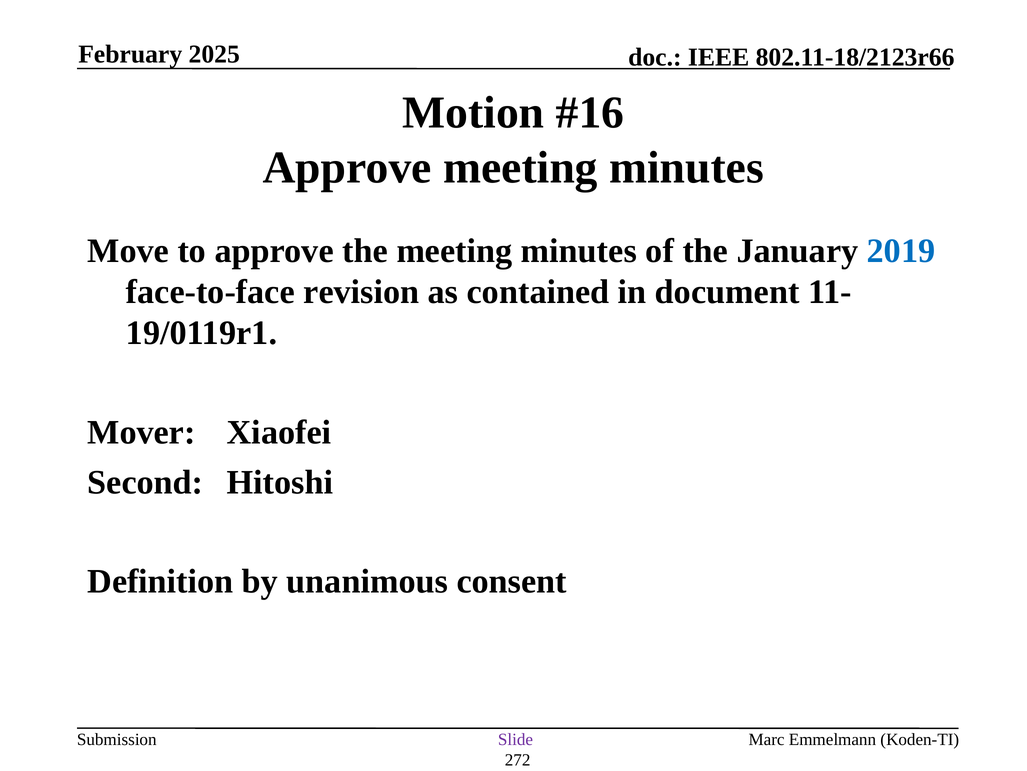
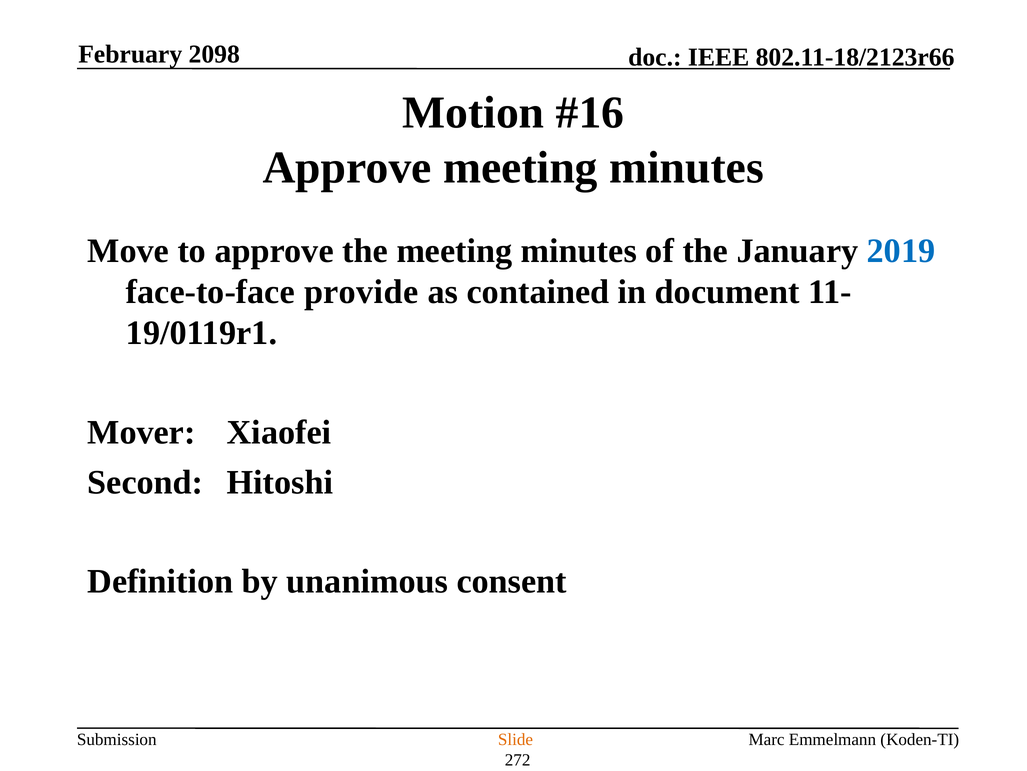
2025: 2025 -> 2098 (214, 54)
revision: revision -> provide (361, 292)
Slide colour: purple -> orange (516, 739)
